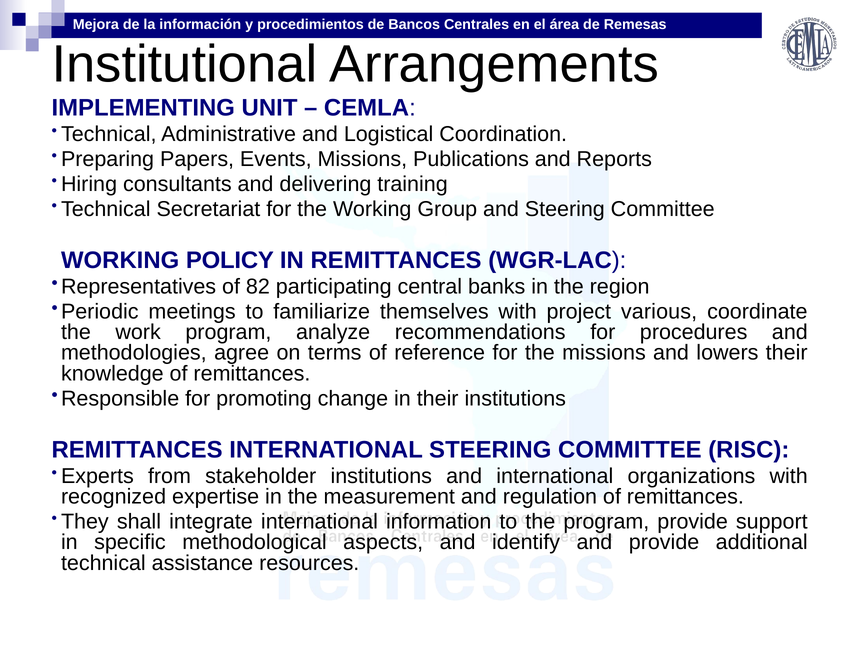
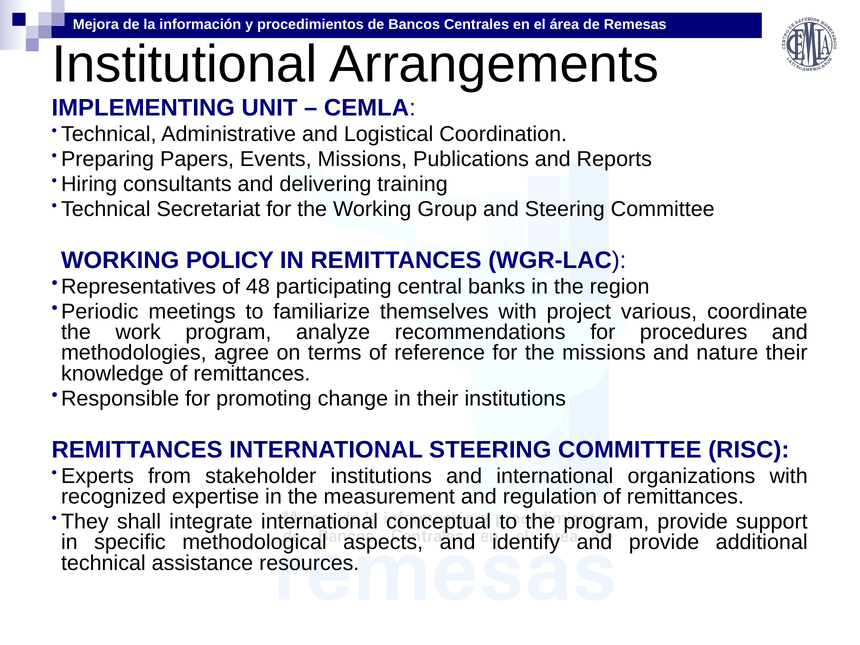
82: 82 -> 48 (258, 287)
lowers: lowers -> nature (727, 353)
information: information -> conceptual (439, 522)
